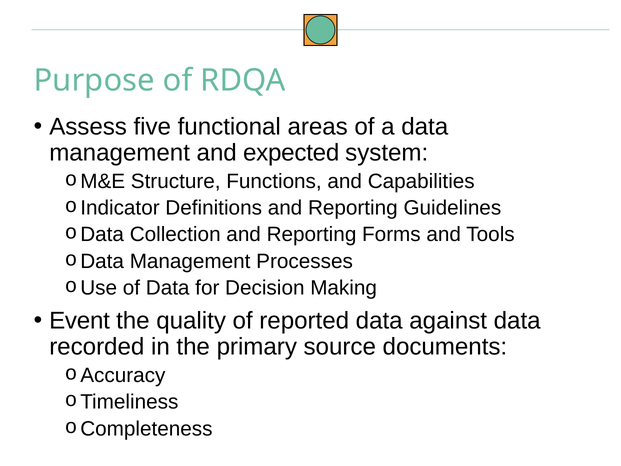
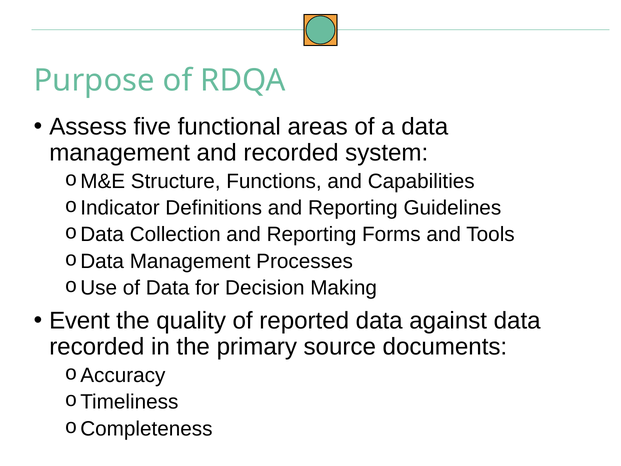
and expected: expected -> recorded (291, 153)
